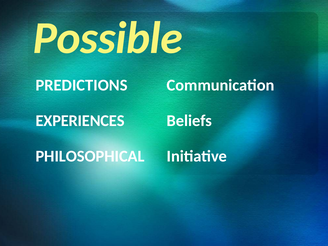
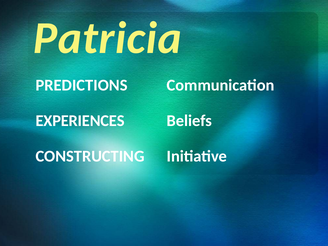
Possible: Possible -> Patricia (107, 38)
PHILOSOPHICAL: PHILOSOPHICAL -> CONSTRUCTING (90, 156)
